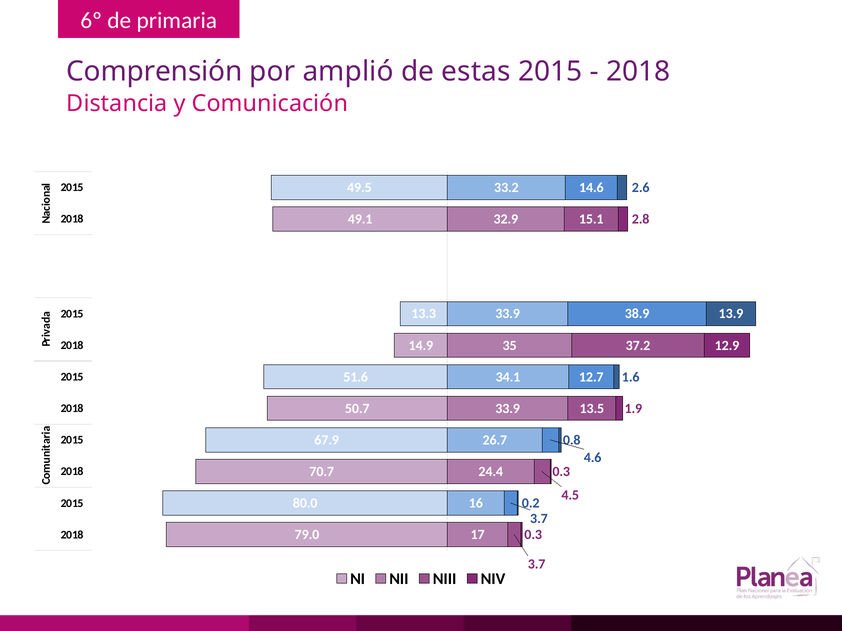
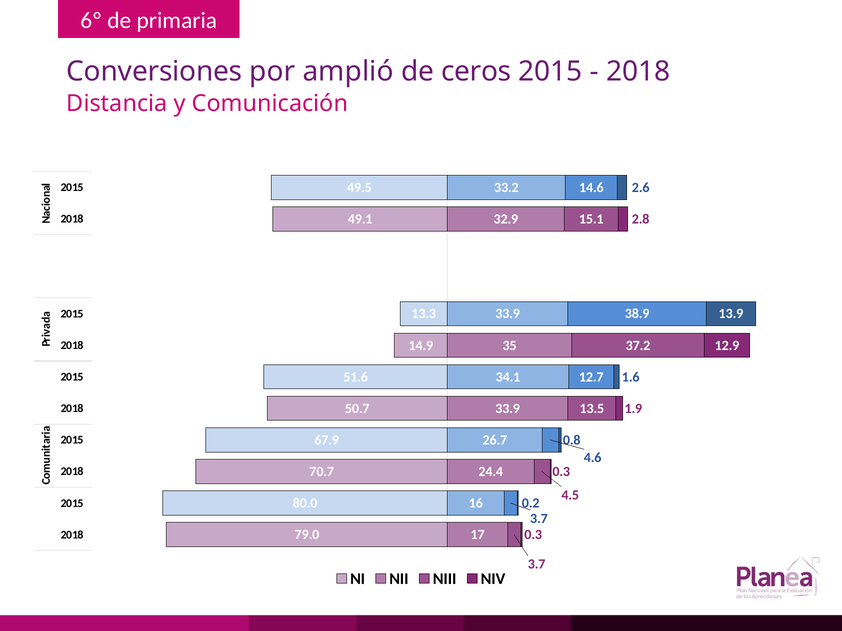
Comprensión: Comprensión -> Conversiones (154, 71)
estas: estas -> ceros (476, 71)
